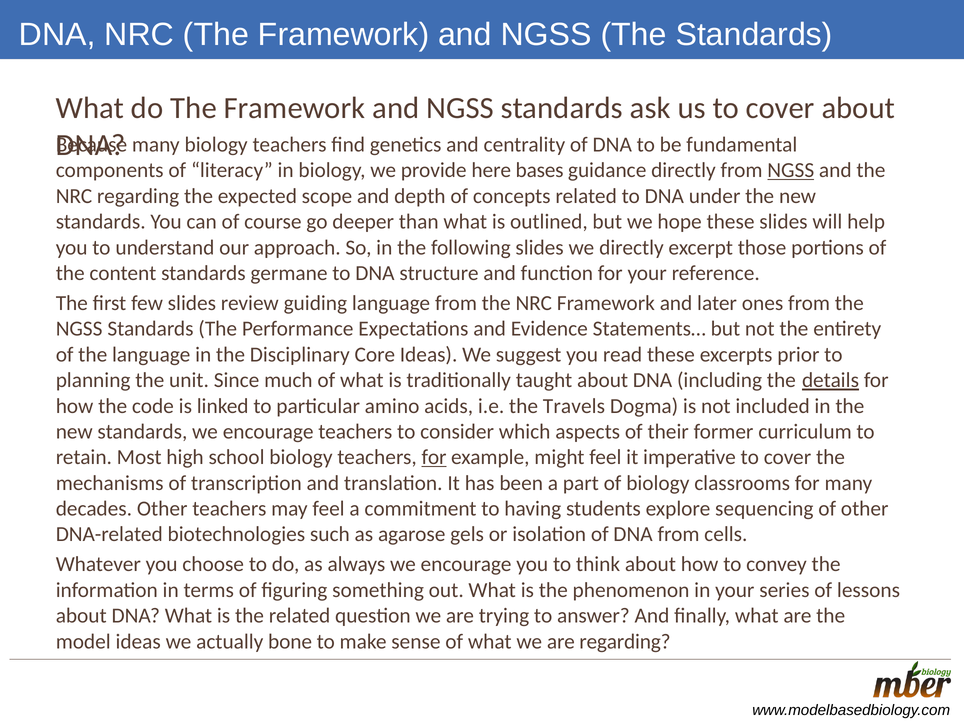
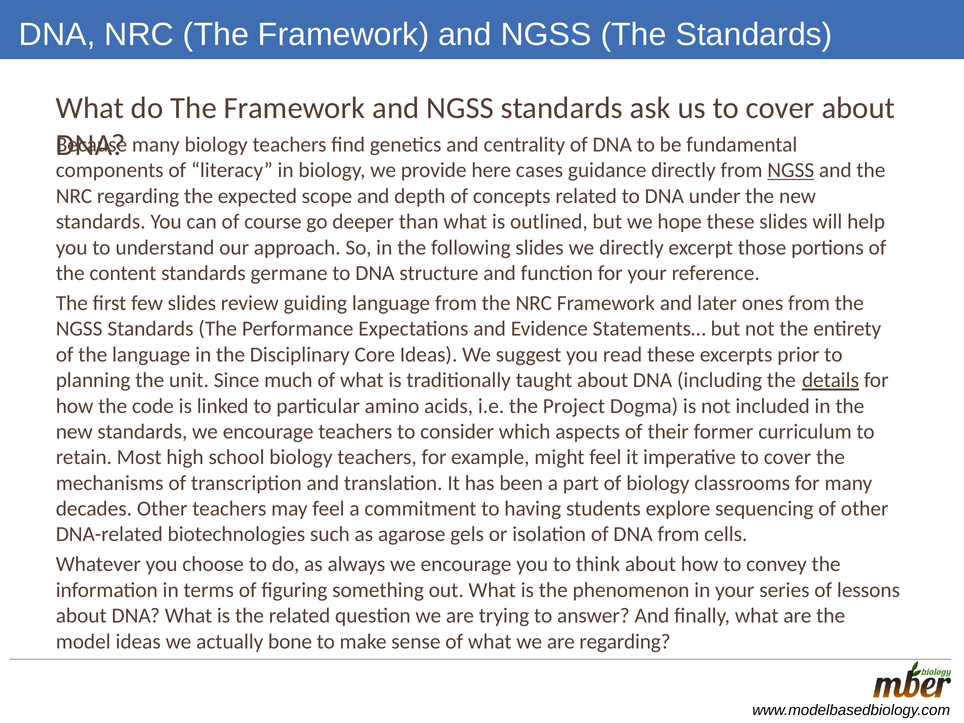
bases: bases -> cases (539, 170)
Travels: Travels -> Project (574, 406)
for underline: present -> none (434, 457)
